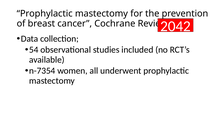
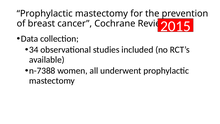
2042: 2042 -> 2015 (176, 26)
54: 54 -> 34 (34, 50)
n-7354: n-7354 -> n-7388 (42, 71)
